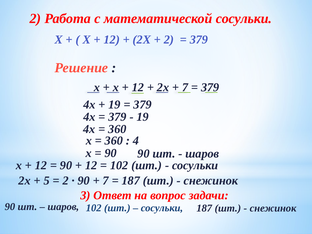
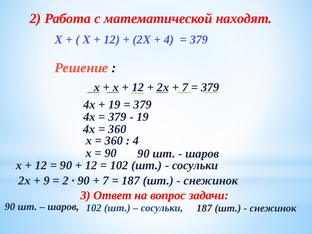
математической сосульки: сосульки -> находят (244, 19)
2: 2 -> 4 (169, 40)
5: 5 -> 9 (47, 181)
